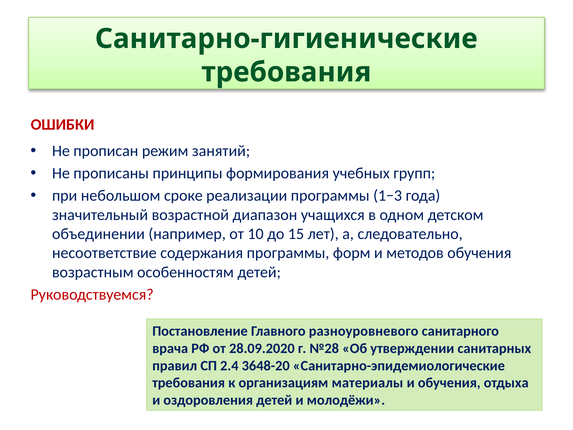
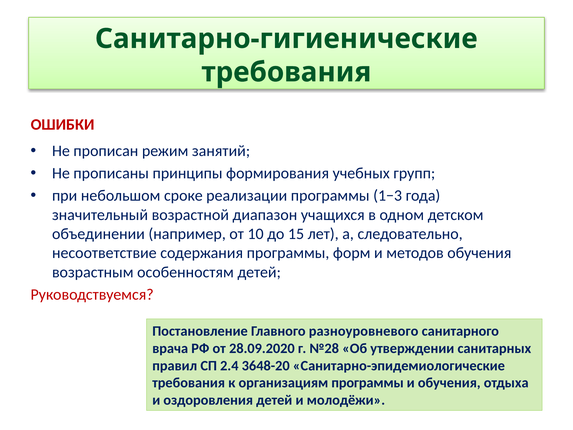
организациям материалы: материалы -> программы (368, 383)
